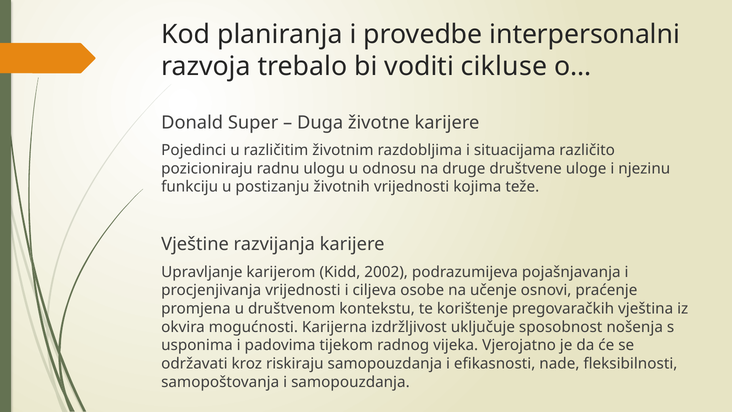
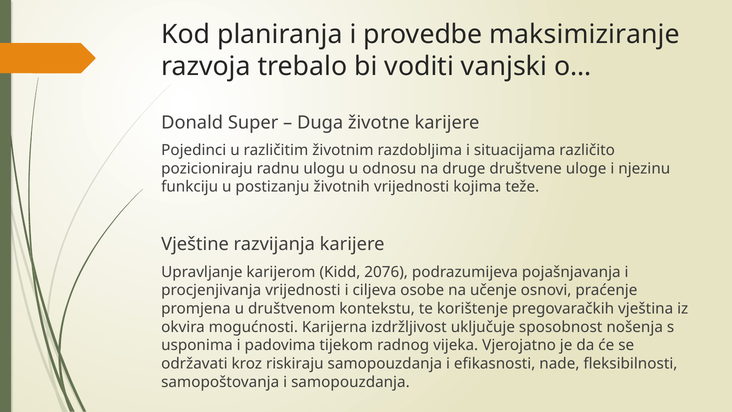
interpersonalni: interpersonalni -> maksimiziranje (585, 34)
cikluse: cikluse -> vanjski (504, 66)
2002: 2002 -> 2076 (386, 272)
